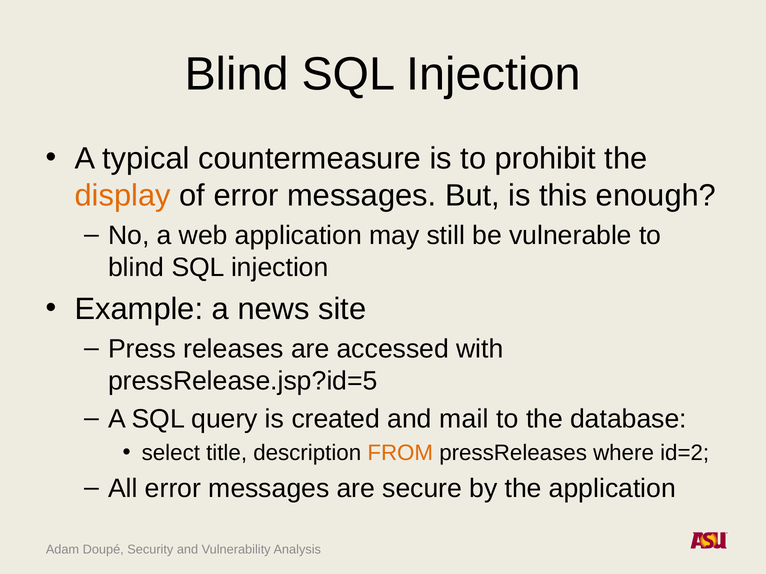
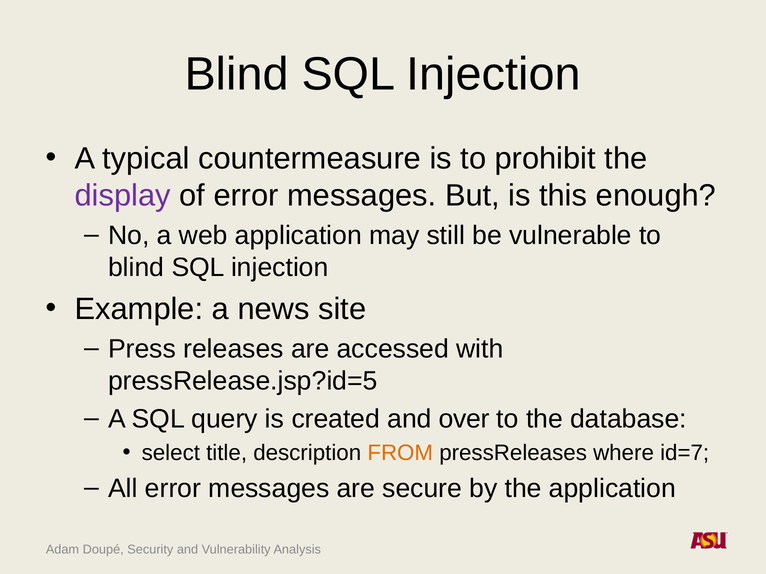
display colour: orange -> purple (123, 196)
mail: mail -> over (464, 419)
id=2: id=2 -> id=7 (685, 453)
